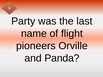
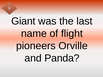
Party: Party -> Giant (23, 21)
